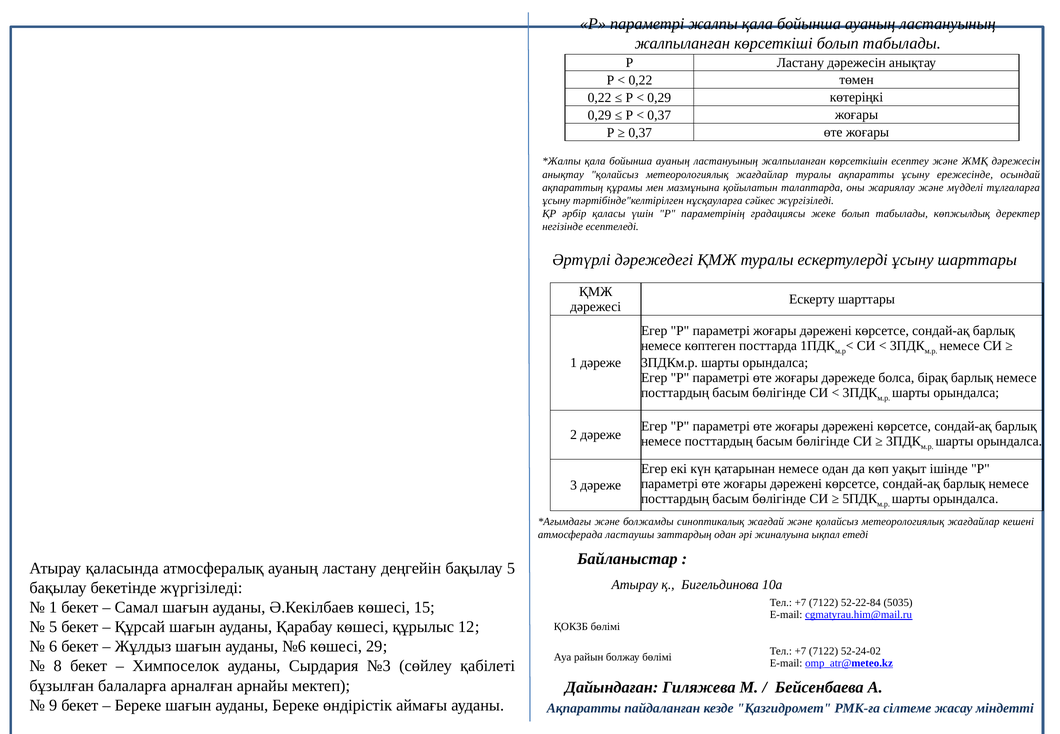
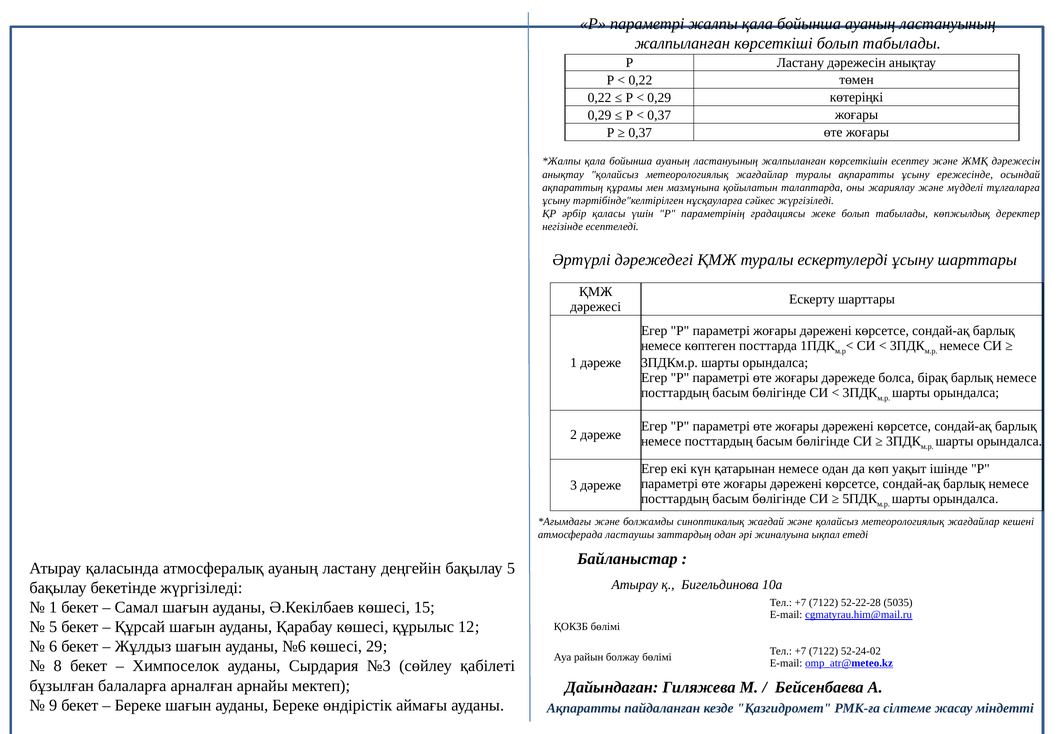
52-22-84: 52-22-84 -> 52-22-28 (861, 602)
